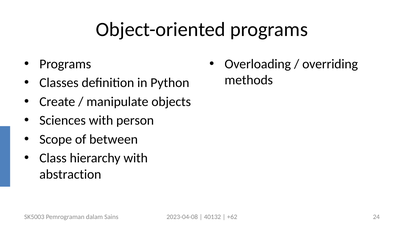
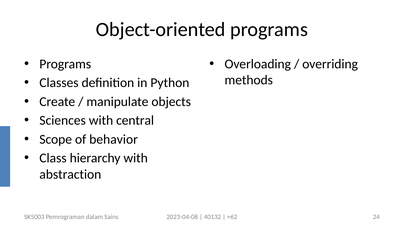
person: person -> central (135, 121)
between: between -> behavior (114, 139)
